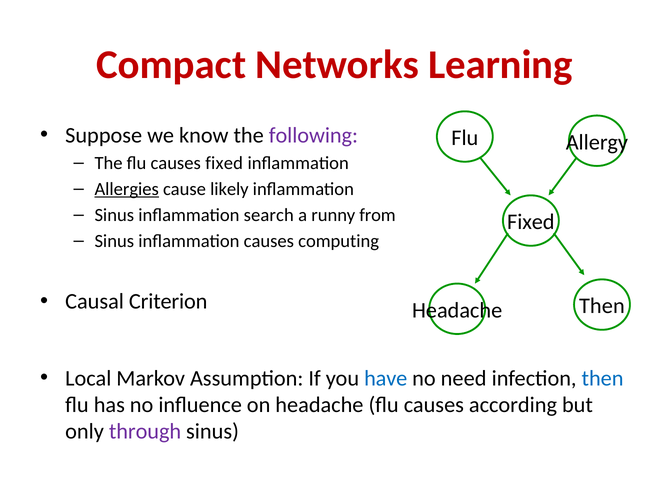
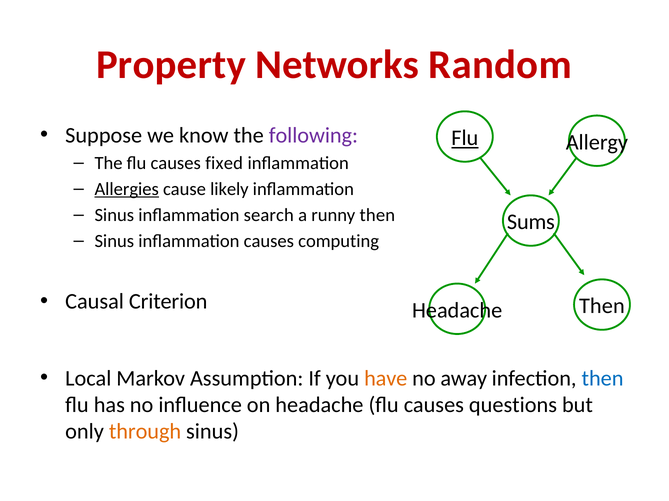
Compact: Compact -> Property (171, 65)
Learning: Learning -> Random (500, 65)
Flu underline: none -> present (465, 138)
runny from: from -> then (377, 215)
Fixed: Fixed -> Sums (531, 222)
have colour: blue -> orange (386, 379)
need: need -> away (464, 379)
according: according -> questions (513, 406)
through colour: purple -> orange (145, 432)
